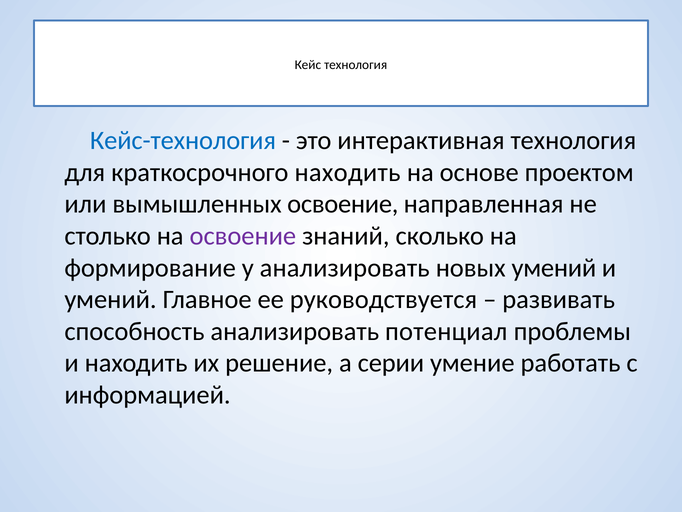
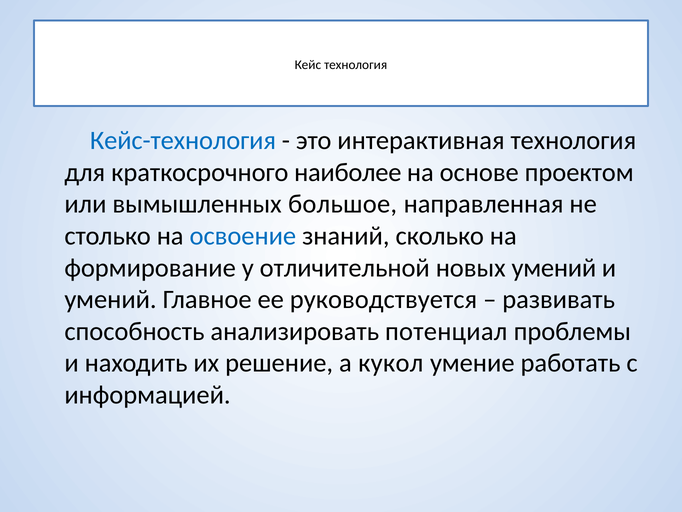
краткосрочного находить: находить -> наиболее (348, 172)
вымышленных освоение: освоение -> большое (343, 204)
освоение colour: purple -> blue (243, 236)
у анализировать: анализировать -> отличительной (345, 268)
серии: серии -> кукол (391, 363)
